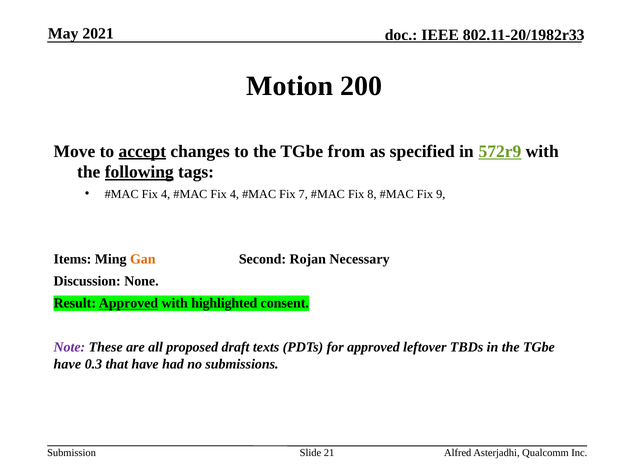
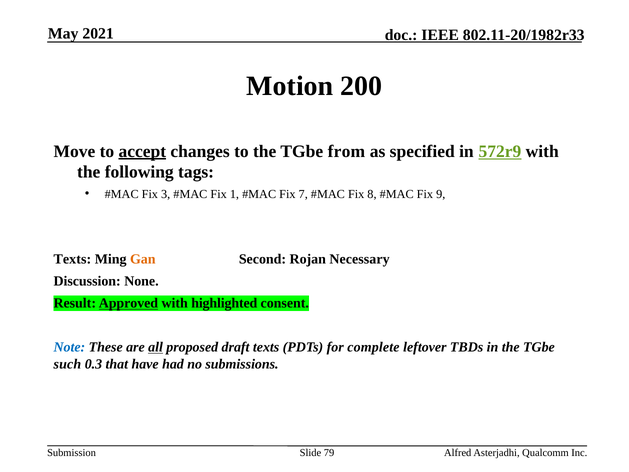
following underline: present -> none (139, 172)
4: 4 -> 3 (166, 194)
4: 4 -> 1 (234, 194)
Items: Items -> Texts (72, 259)
Note colour: purple -> blue (69, 347)
all underline: none -> present (156, 347)
for approved: approved -> complete (373, 347)
have: have -> such (67, 364)
21: 21 -> 79 (329, 452)
